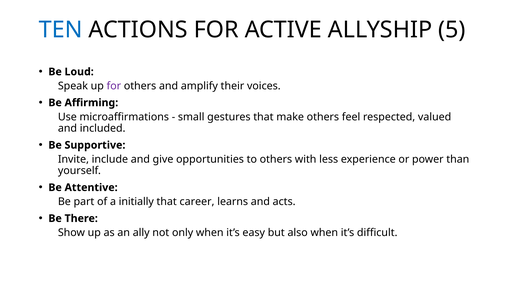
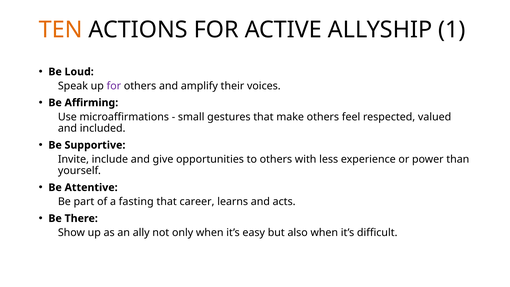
TEN colour: blue -> orange (61, 30)
5: 5 -> 1 (452, 30)
initially: initially -> fasting (136, 202)
